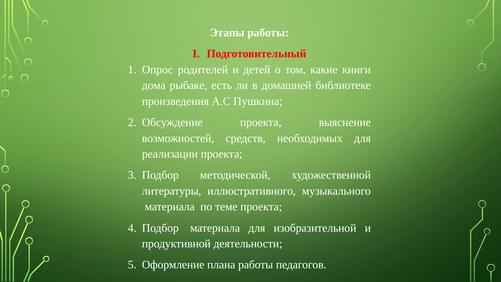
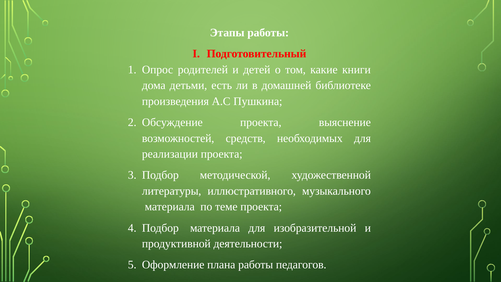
рыбаке: рыбаке -> детьми (188, 85)
